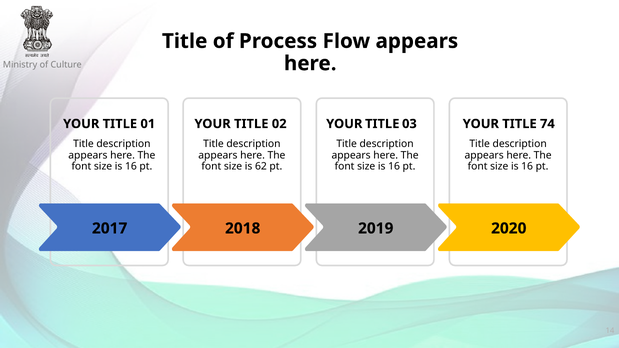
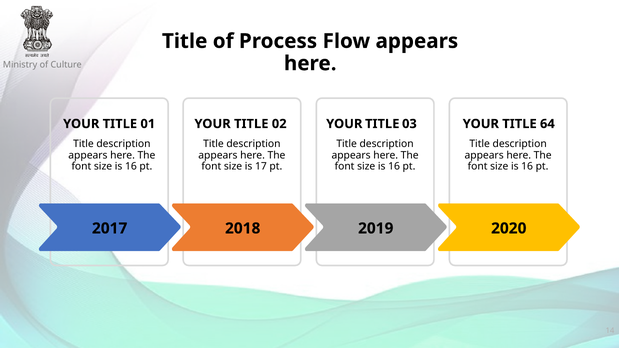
74: 74 -> 64 (547, 124)
62: 62 -> 17 (261, 166)
